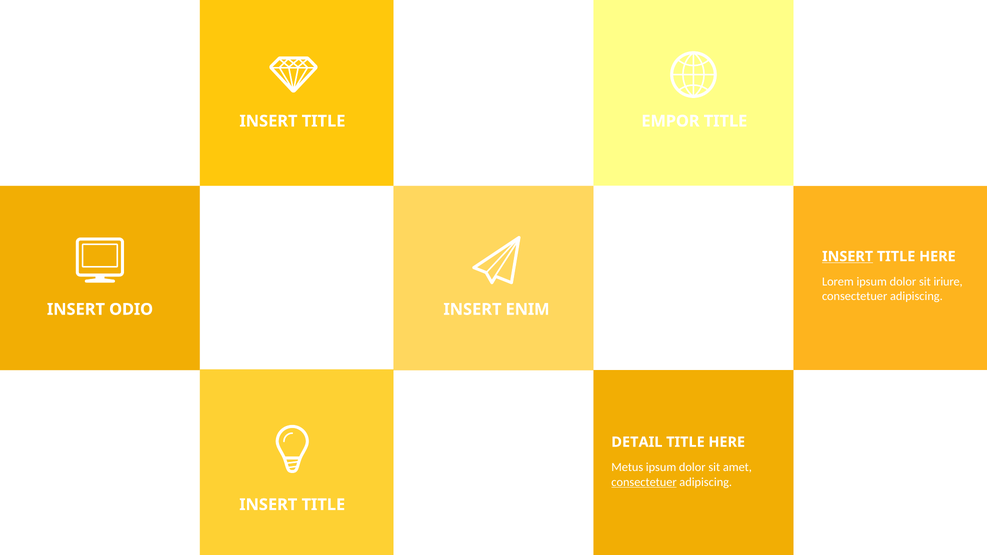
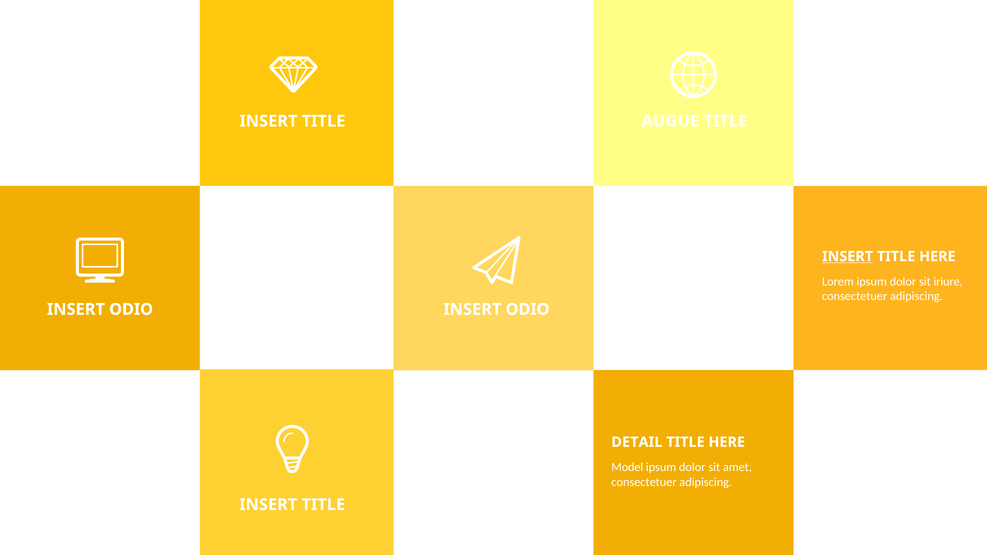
EMPOR: EMPOR -> AUGUE (670, 121)
ENIM: ENIM -> ODIO (528, 309)
Metus: Metus -> Model (627, 467)
consectetuer underline: present -> none (644, 482)
